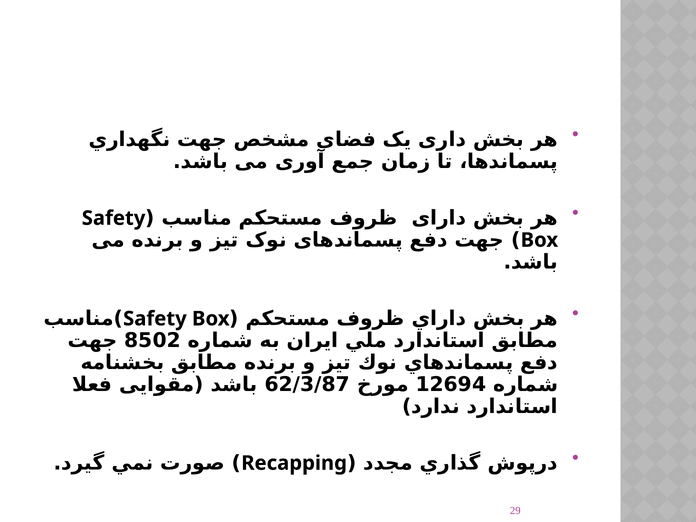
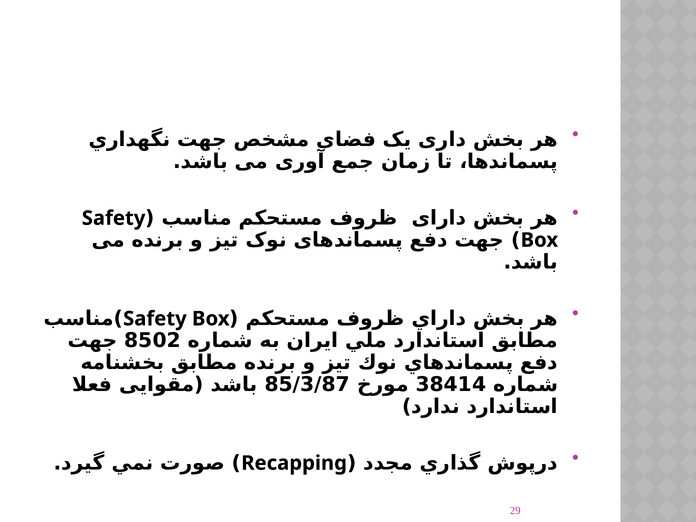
62/3/87: 62/3/87 -> 85/3/87 (307, 384)
12694: 12694 -> 38414 (451, 384)
